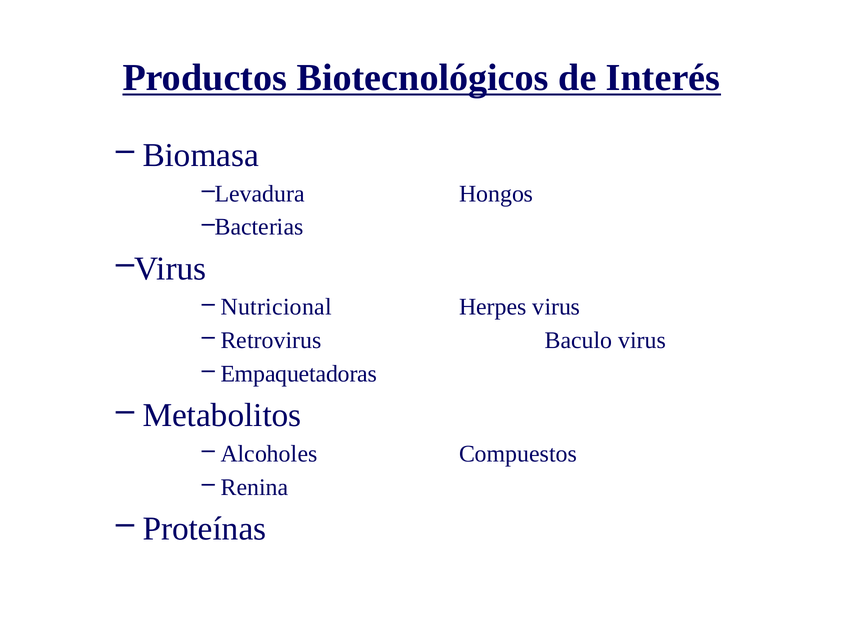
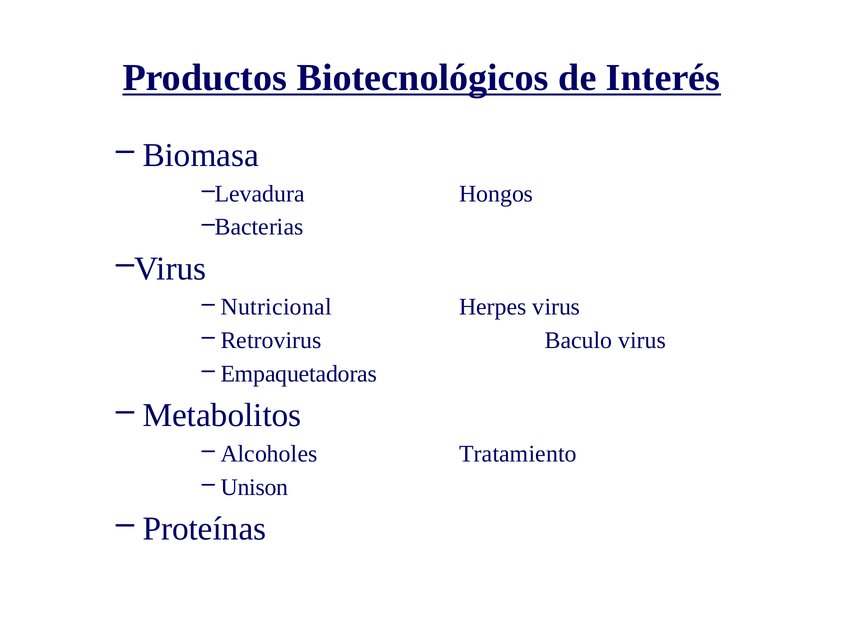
Compuestos: Compuestos -> Tratamiento (518, 454)
Renina: Renina -> Unison (255, 488)
